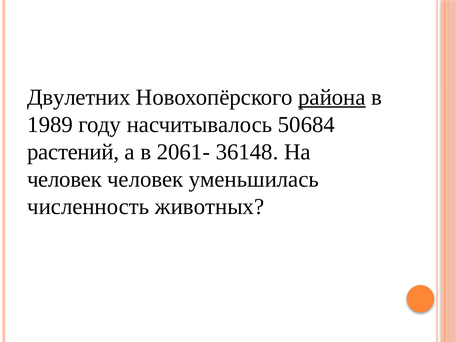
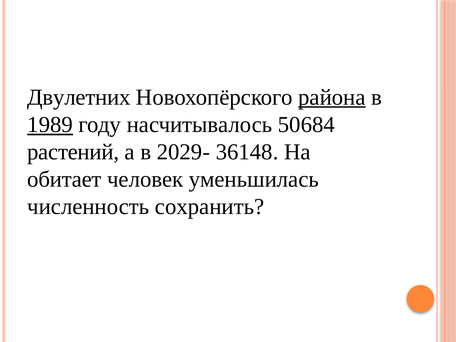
1989 underline: none -> present (50, 125)
2061-: 2061- -> 2029- (183, 152)
человек: человек -> обитает (64, 179)
животных: животных -> сохранить (210, 207)
